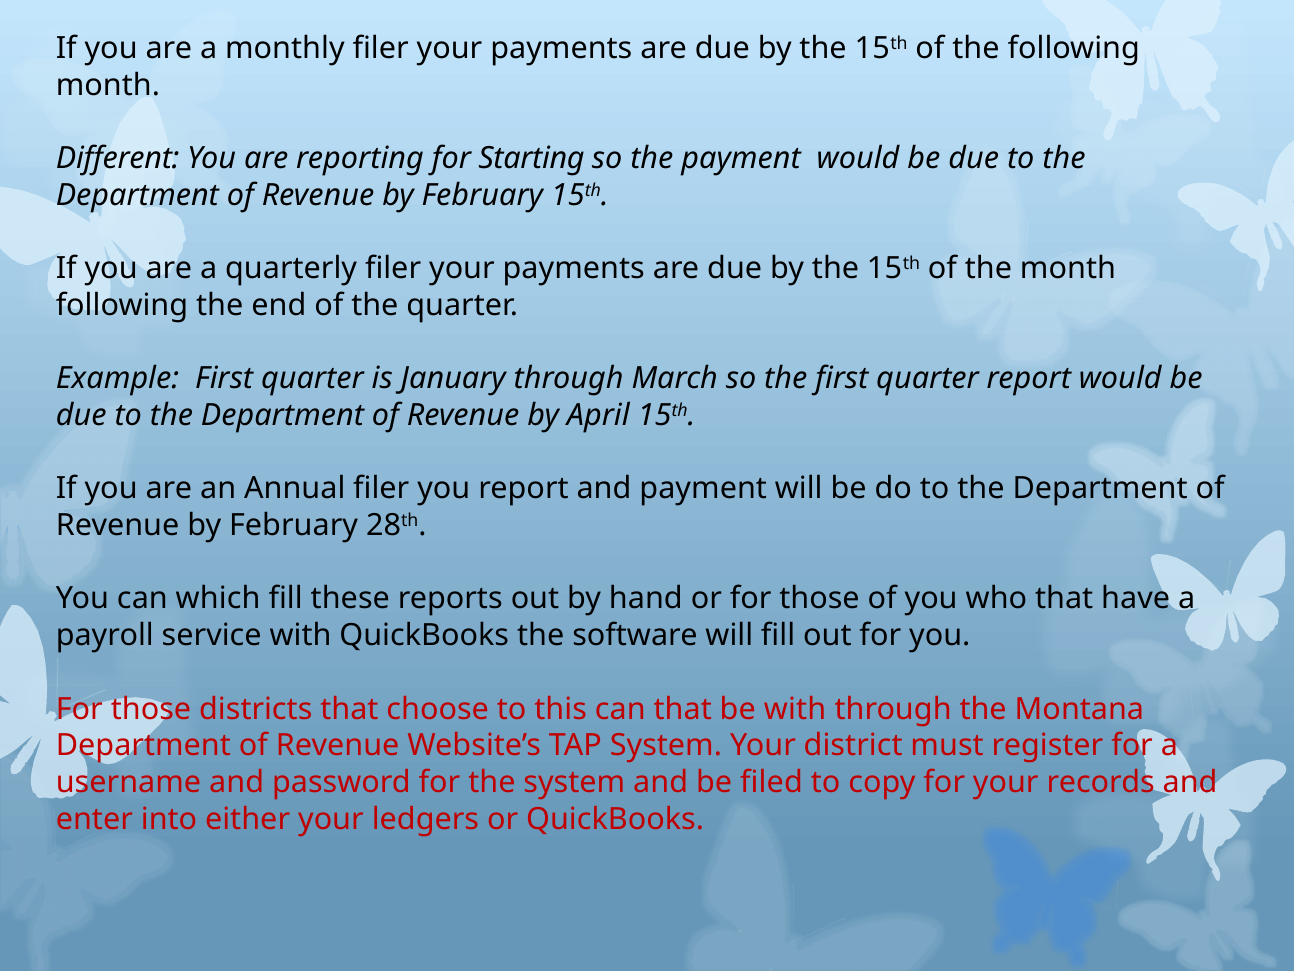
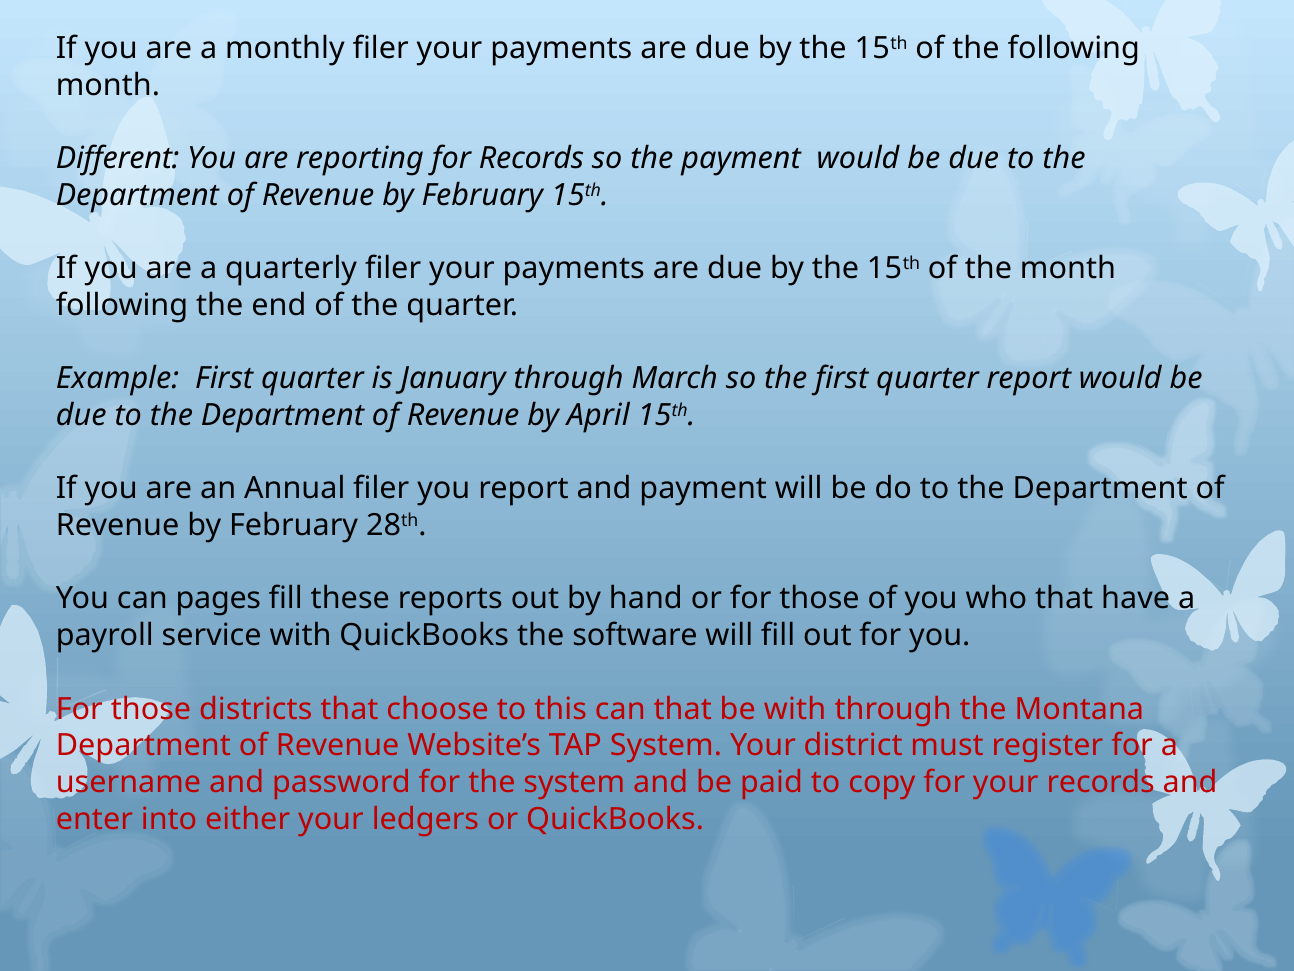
for Starting: Starting -> Records (531, 158)
which: which -> pages (218, 599)
filed: filed -> paid (771, 782)
